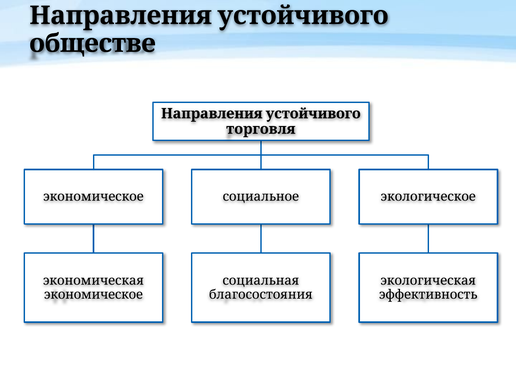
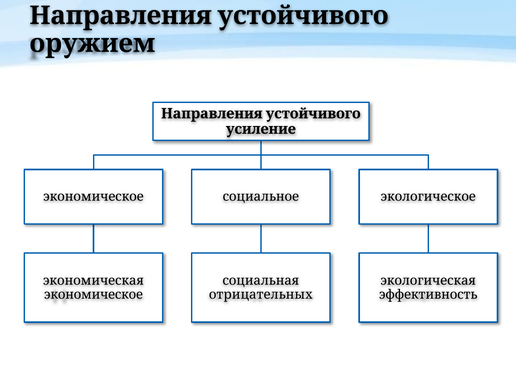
обществе: обществе -> оружием (92, 43)
торговля: торговля -> усиление (261, 129)
благосостояния: благосостояния -> отрицательных (261, 294)
